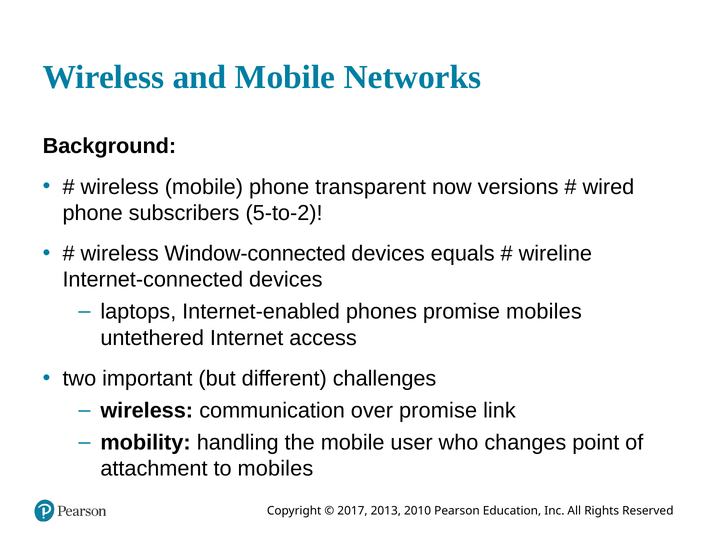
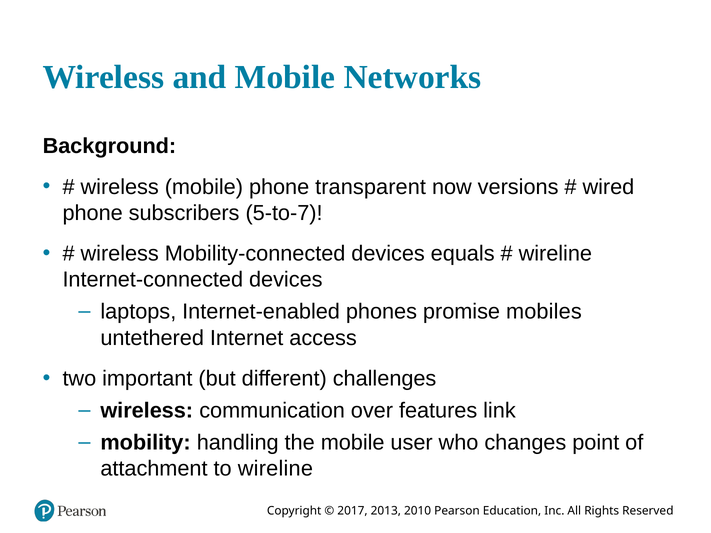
5-to-2: 5-to-2 -> 5-to-7 (284, 213)
Window-connected: Window-connected -> Mobility-connected (255, 254)
over promise: promise -> features (438, 411)
to mobiles: mobiles -> wireline (275, 469)
